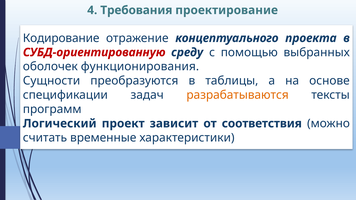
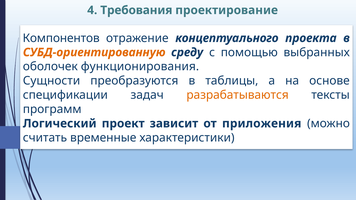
Кодирование: Кодирование -> Компонентов (61, 38)
СУБД-ориентированную colour: red -> orange (94, 52)
соответствия: соответствия -> приложения (262, 124)
